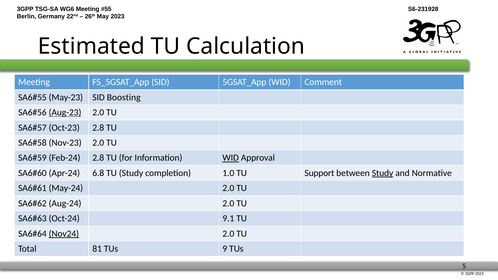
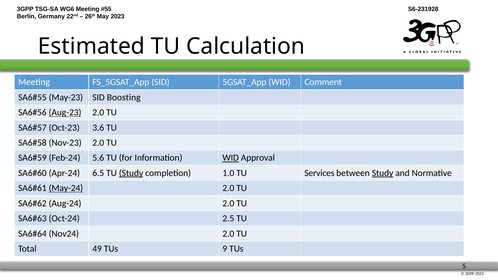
Oct-23 2.8: 2.8 -> 3.6 (98, 128)
Feb-24 2.8: 2.8 -> 5.6 (98, 158)
6.8: 6.8 -> 6.5 (98, 173)
Study underline: none -> present (131, 173)
Support: Support -> Services (319, 173)
May-24 underline: none -> present (66, 188)
9.1: 9.1 -> 2.5 (228, 219)
Nov24 underline: present -> none (64, 234)
81: 81 -> 49 (97, 249)
